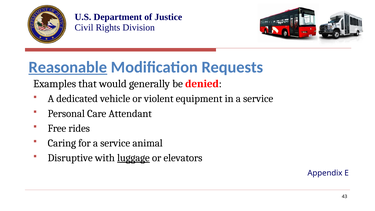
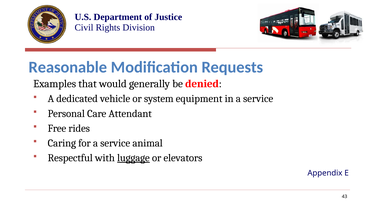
Reasonable underline: present -> none (68, 67)
violent: violent -> system (159, 99)
Disruptive: Disruptive -> Respectful (70, 158)
